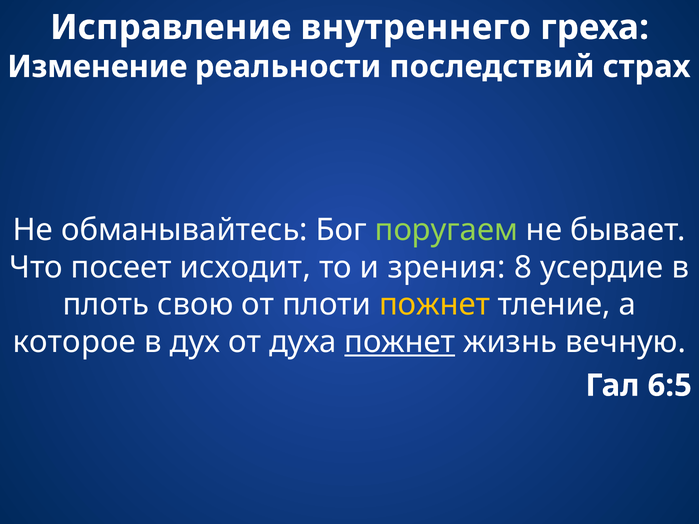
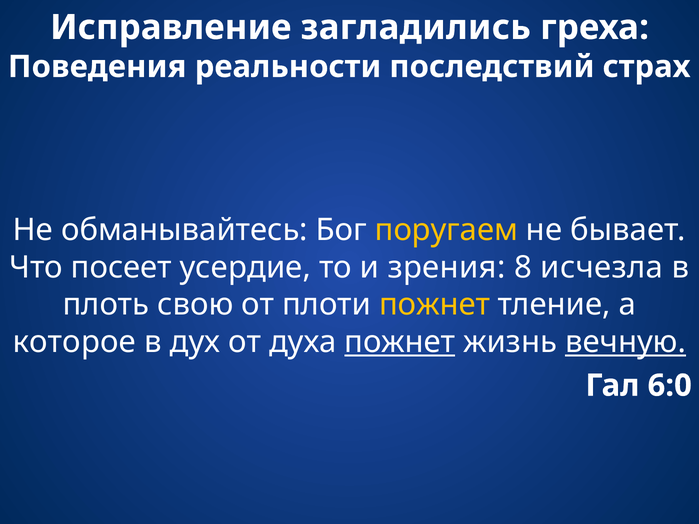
внутреннего: внутреннего -> загладились (416, 27)
Изменение: Изменение -> Поведения (97, 67)
поругаем colour: light green -> yellow (446, 230)
исходит: исходит -> усердие (245, 268)
усердие: усердие -> исчезла (602, 268)
вечную underline: none -> present (626, 342)
6:5: 6:5 -> 6:0 (670, 386)
